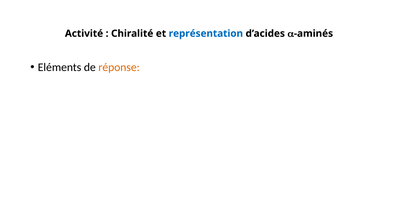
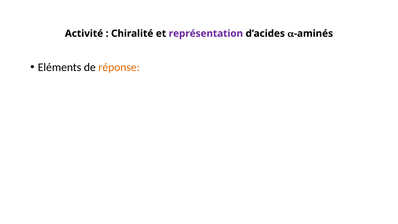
représentation colour: blue -> purple (206, 33)
